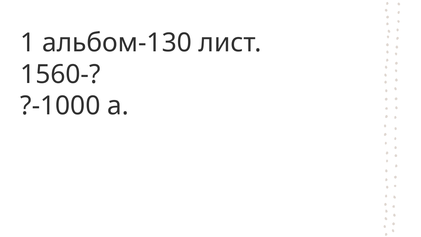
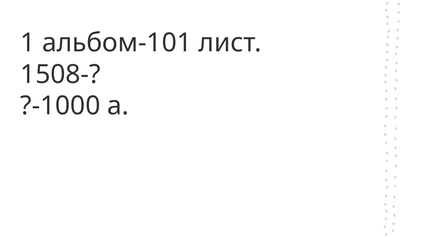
альбом-130: альбом-130 -> альбом-101 (117, 43)
1560-: 1560- -> 1508- (60, 74)
